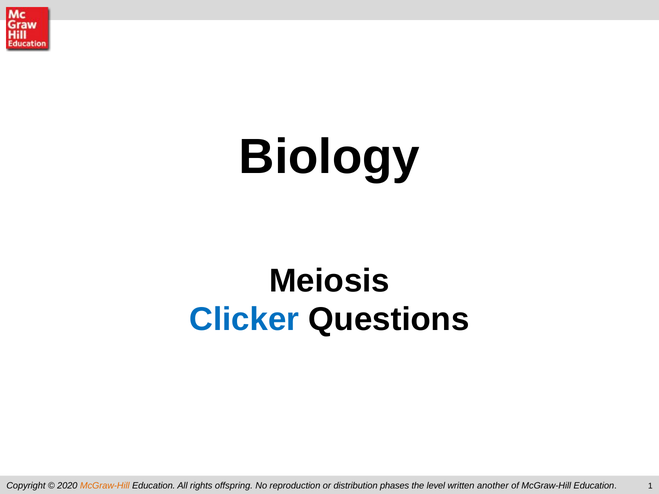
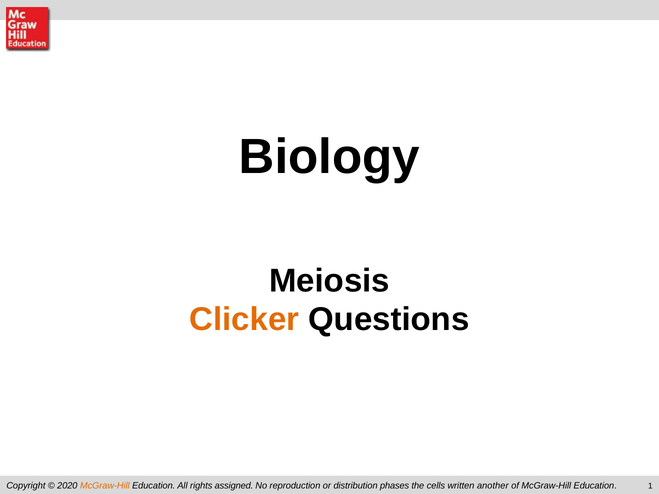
Clicker colour: blue -> orange (244, 319)
offspring: offspring -> assigned (234, 486)
level: level -> cells (436, 486)
